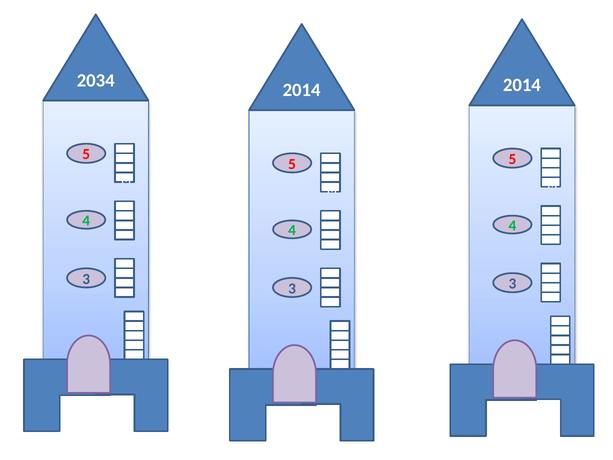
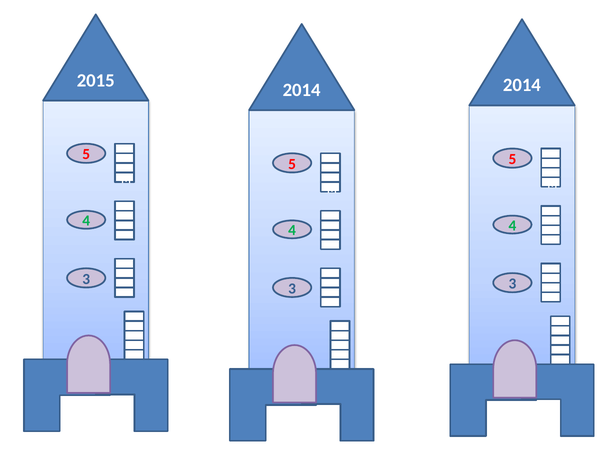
2034: 2034 -> 2015 (96, 80)
